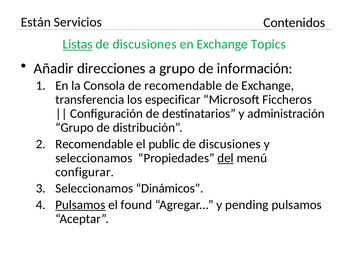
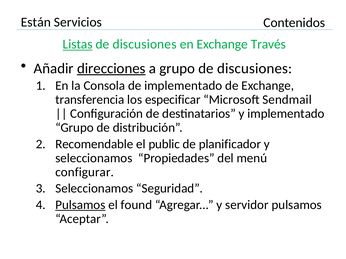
Topics: Topics -> Través (268, 44)
direcciones underline: none -> present (111, 68)
grupo de información: información -> discusiones (255, 68)
de recomendable: recomendable -> implementado (183, 86)
Ficcheros: Ficcheros -> Sendmail (287, 100)
y administración: administración -> implementado (286, 114)
discusiones: discusiones -> planificador (230, 144)
del underline: present -> none (226, 158)
Dinámicos: Dinámicos -> Seguridad (170, 189)
pending: pending -> servidor (247, 205)
